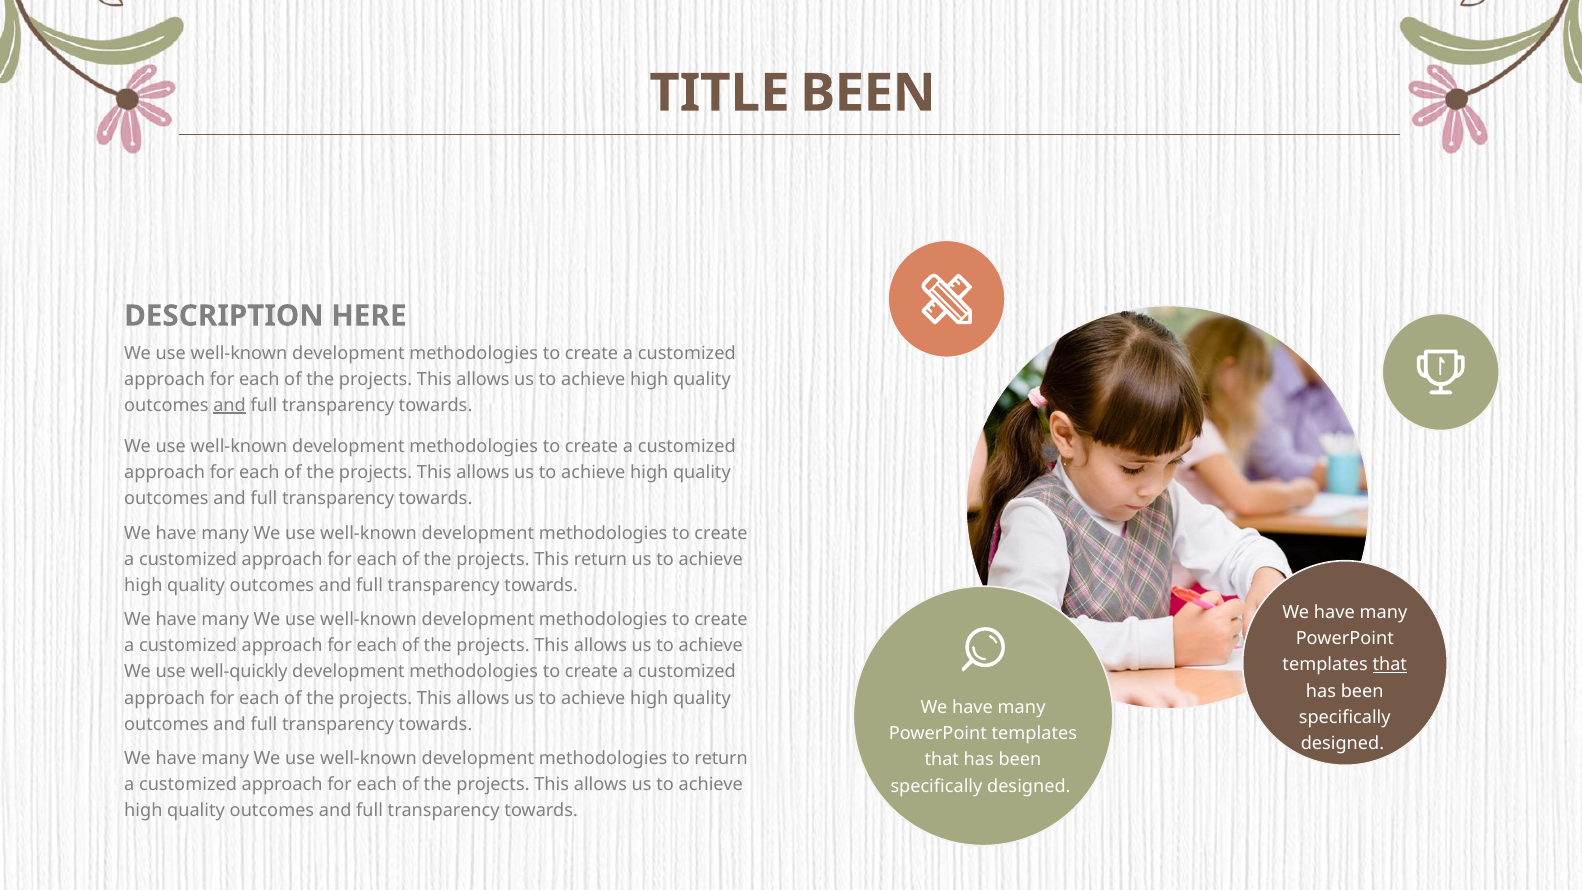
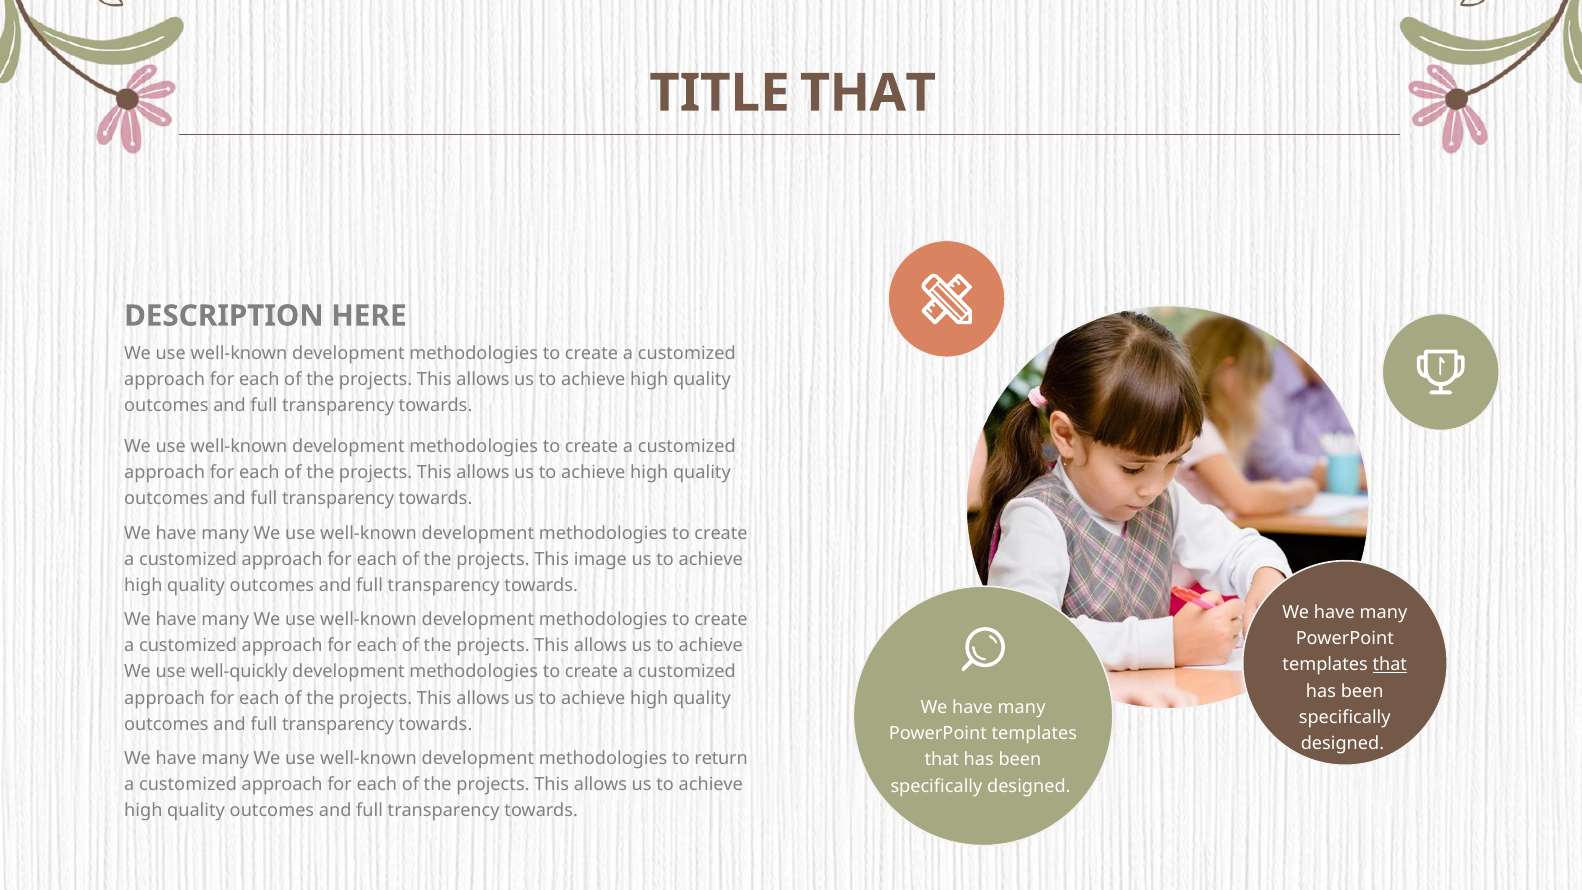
TITLE BEEN: BEEN -> THAT (868, 93)
and underline: present -> none (230, 405)
This return: return -> image (600, 559)
